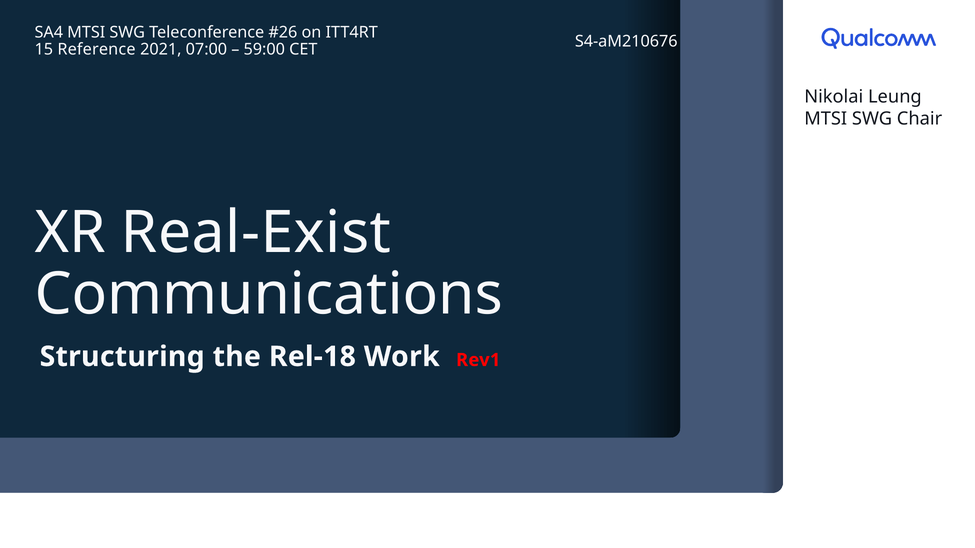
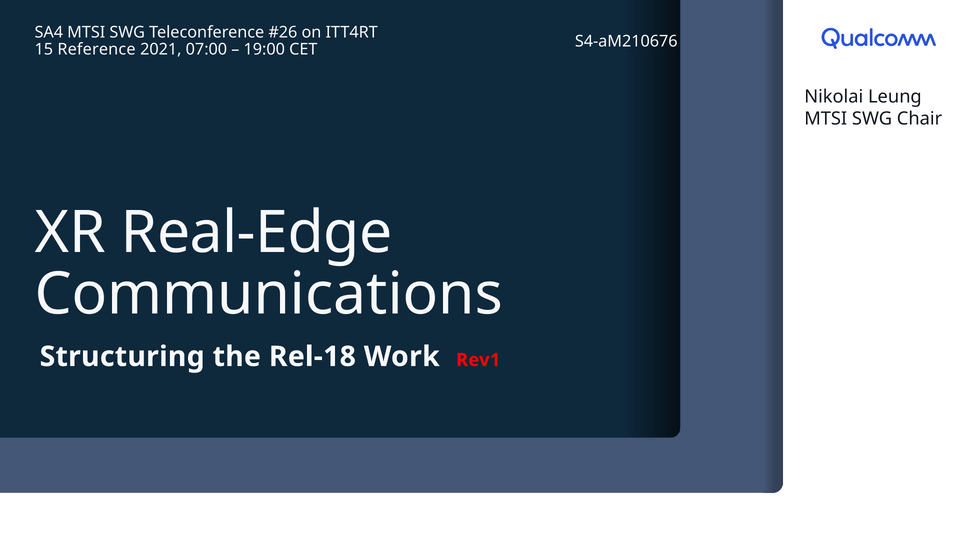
59:00: 59:00 -> 19:00 (264, 49)
Real-Exist: Real-Exist -> Real-Edge (257, 233)
